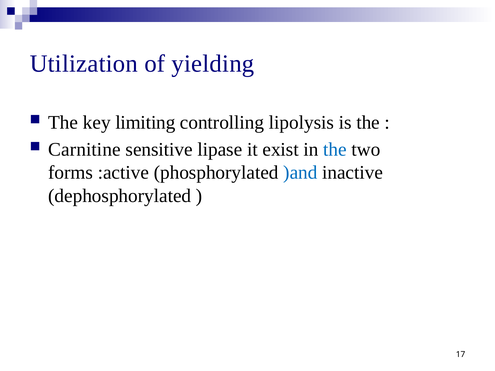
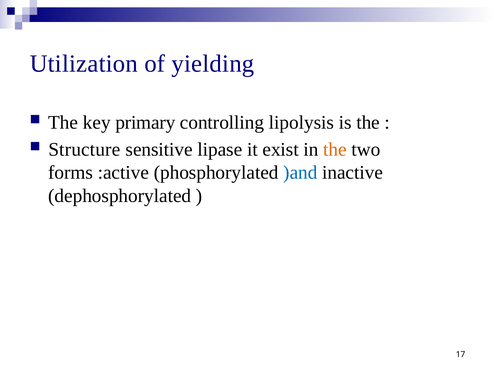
limiting: limiting -> primary (145, 123)
Carnitine: Carnitine -> Structure (84, 150)
the colour: blue -> orange (335, 150)
